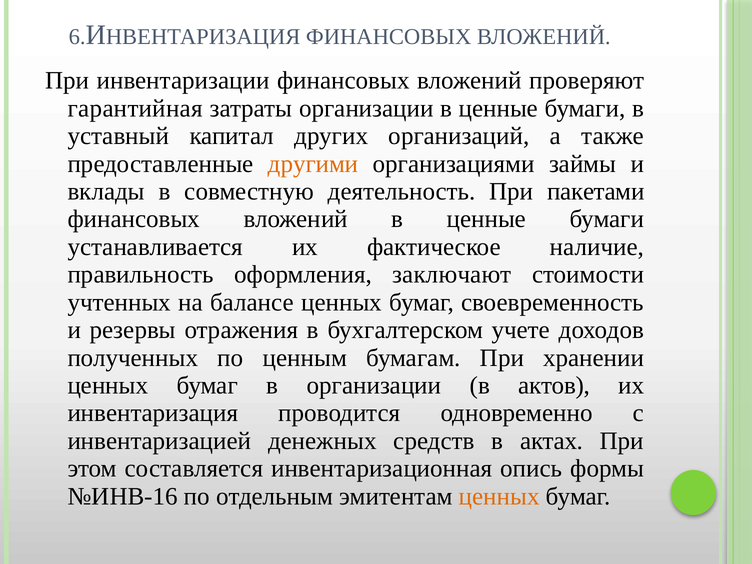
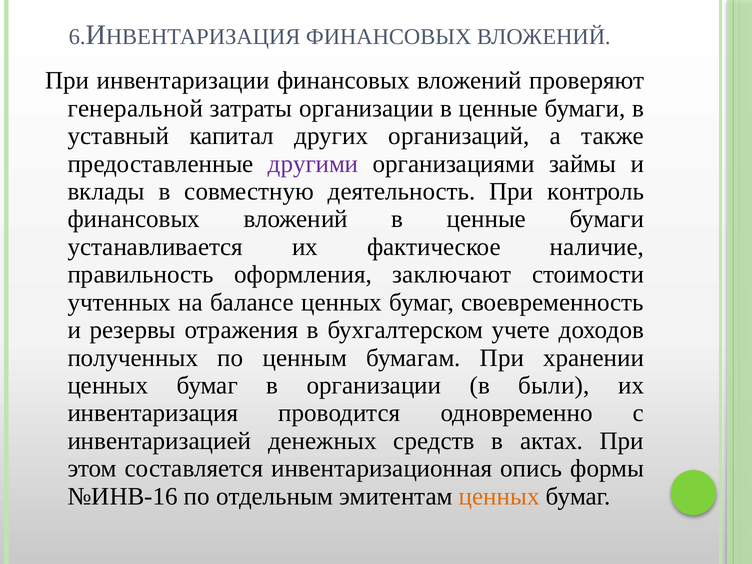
гарантийная: гарантийная -> генеральной (135, 108)
другими colour: orange -> purple (313, 164)
пакетами: пакетами -> контроль (596, 191)
актов: актов -> были (554, 385)
